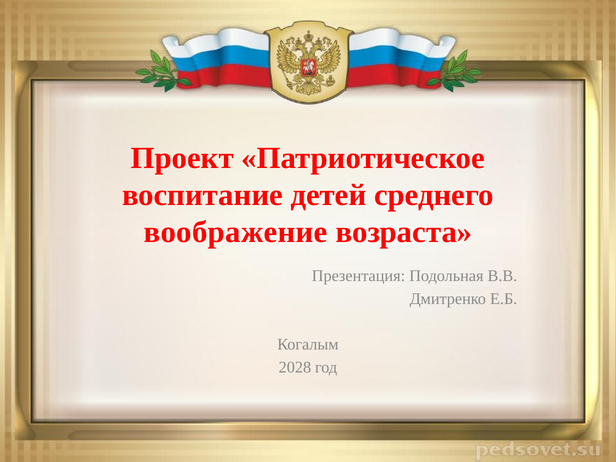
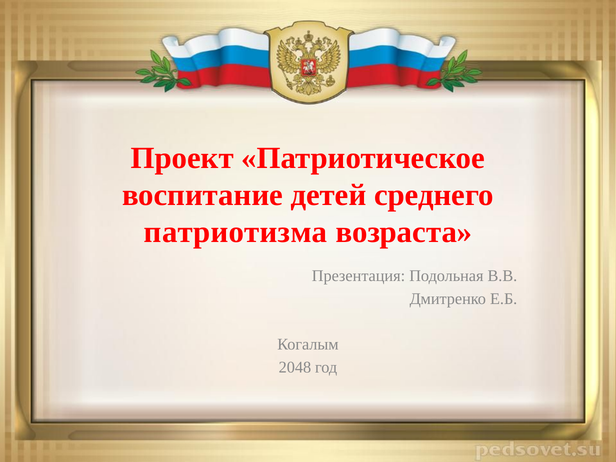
воображение: воображение -> патриотизма (236, 232)
2028: 2028 -> 2048 (295, 367)
